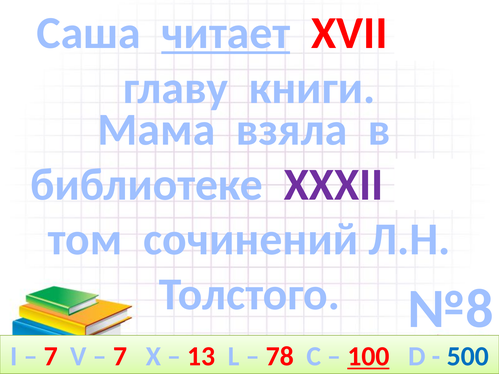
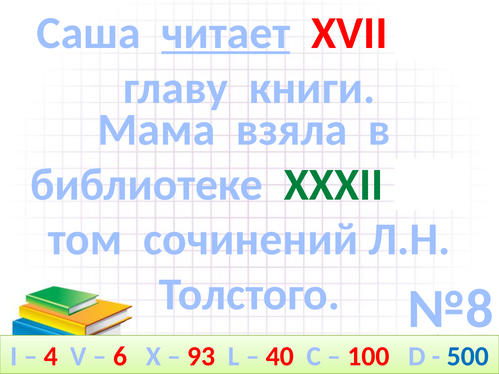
XXXII colour: purple -> green (334, 185)
7: 7 -> 4 (51, 357)
7: 7 -> 6 (120, 357)
13: 13 -> 93 (201, 357)
78: 78 -> 40 (280, 357)
100 underline: present -> none (368, 357)
